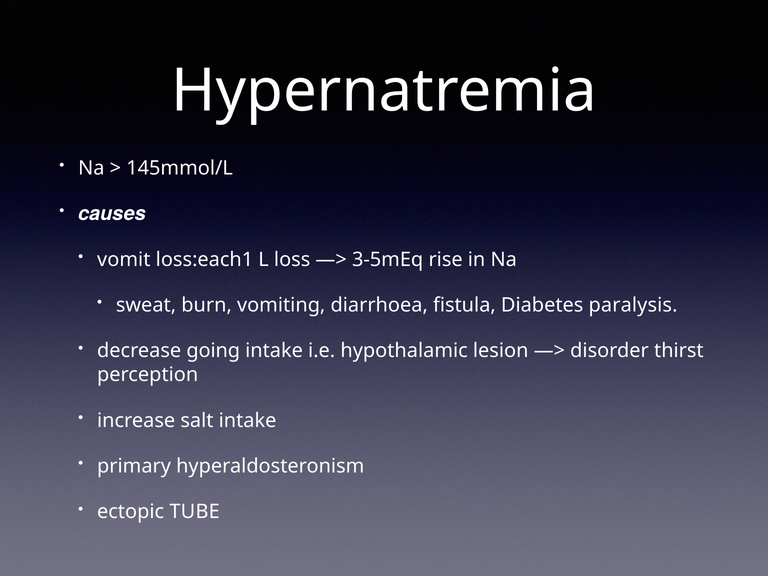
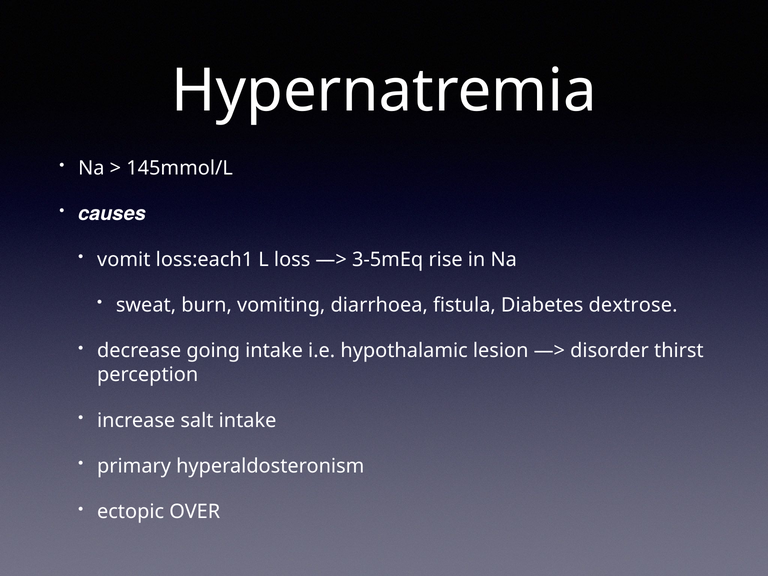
paralysis: paralysis -> dextrose (633, 305)
TUBE: TUBE -> OVER (195, 512)
